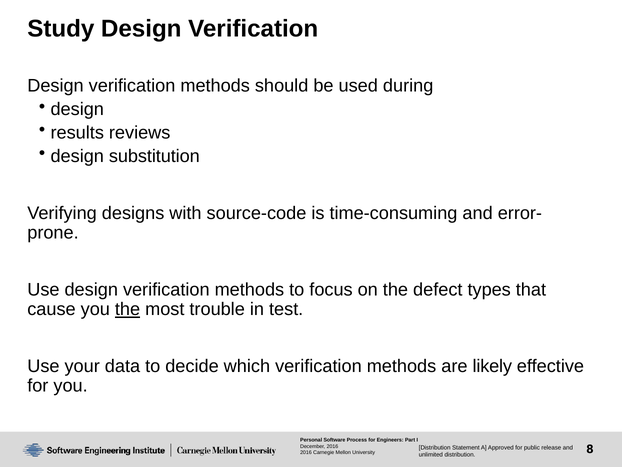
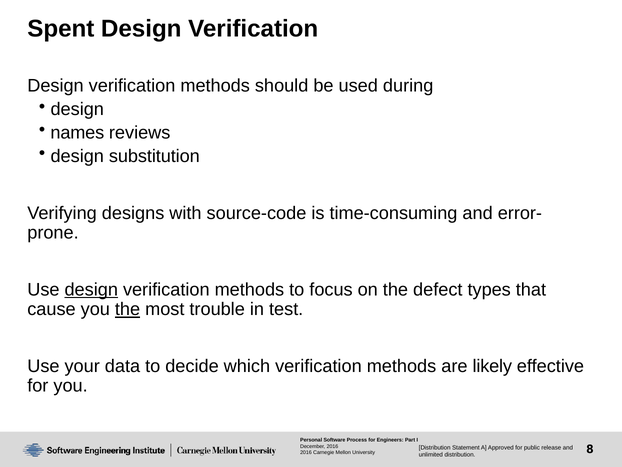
Study: Study -> Spent (61, 29)
results: results -> names (77, 133)
design underline: none -> present (91, 289)
